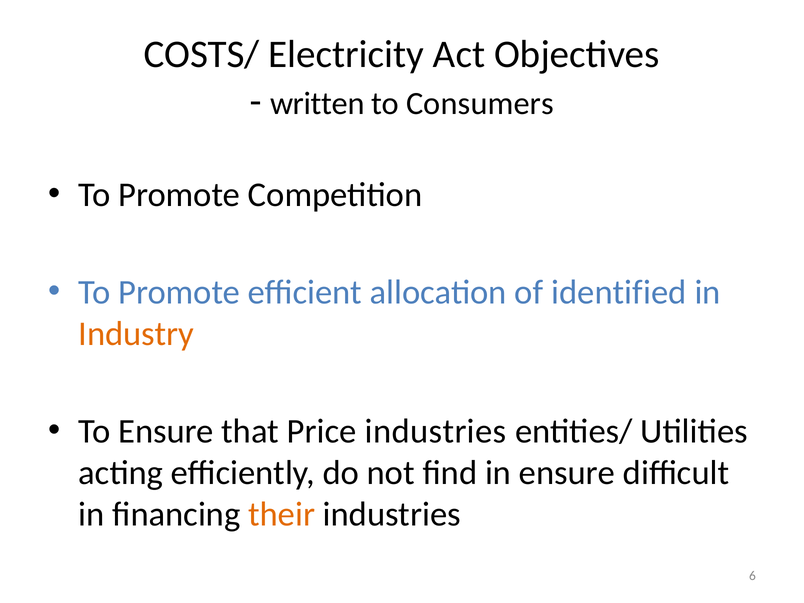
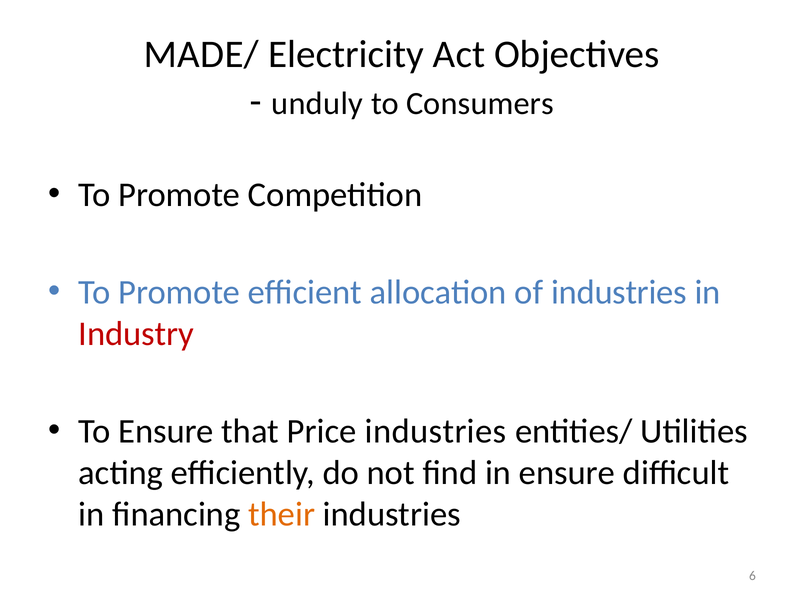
COSTS/: COSTS/ -> MADE/ (201, 54)
written: written -> unduly (317, 103)
of identified: identified -> industries (619, 292)
Industry colour: orange -> red (136, 334)
